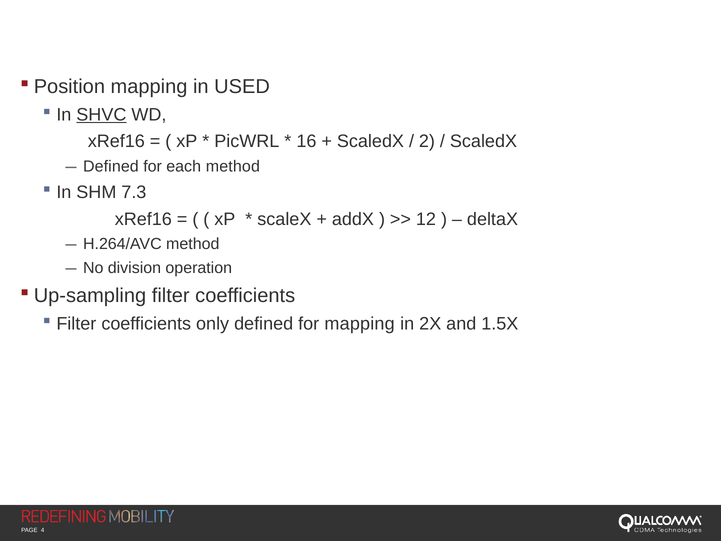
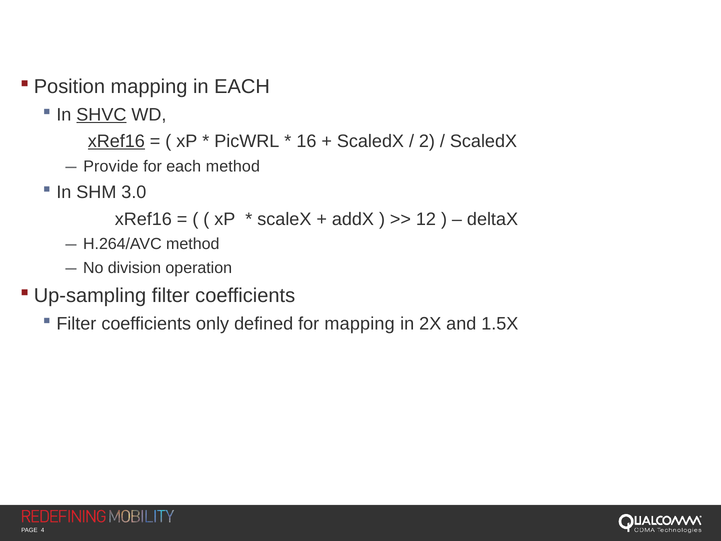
in USED: USED -> EACH (242, 87)
xRef16 underline: none -> present (116, 141)
Defined: Defined -> Provide (111, 166)
7.3: 7.3 -> 3.0 (134, 192)
